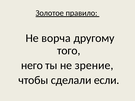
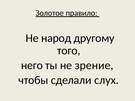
ворча: ворча -> народ (56, 38)
если: если -> слух (107, 80)
